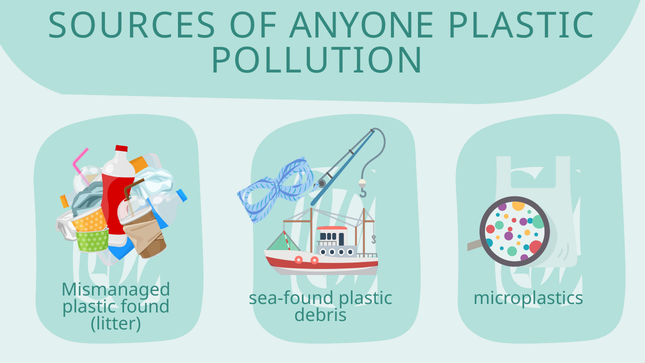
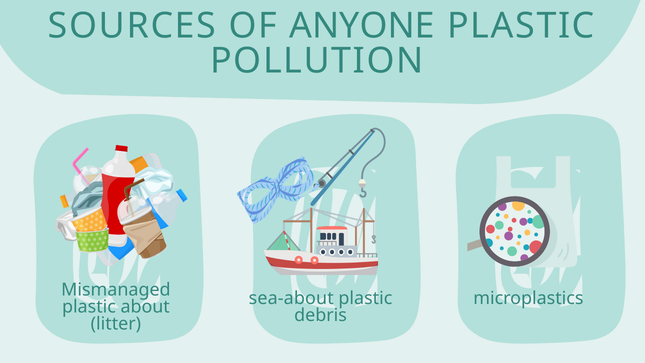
sea-found: sea-found -> sea-about (291, 298)
found: found -> about (145, 307)
